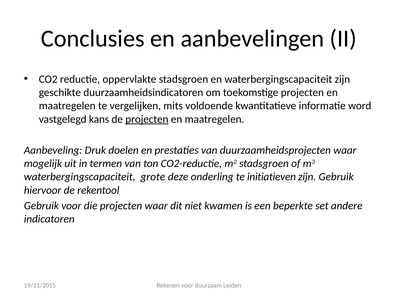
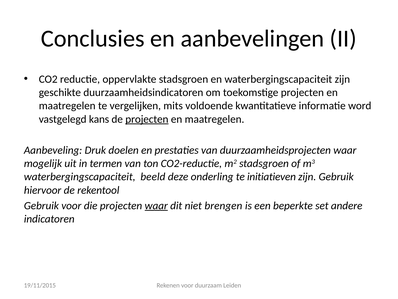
grote: grote -> beeld (153, 176)
waar underline: none -> present (156, 205)
kwamen: kwamen -> brengen (223, 205)
